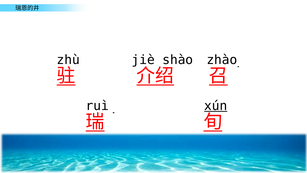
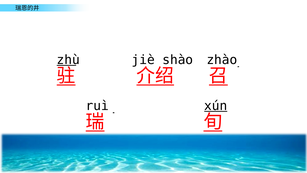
zhù underline: none -> present (68, 60)
